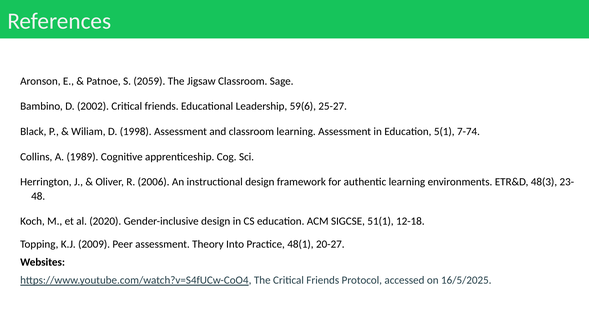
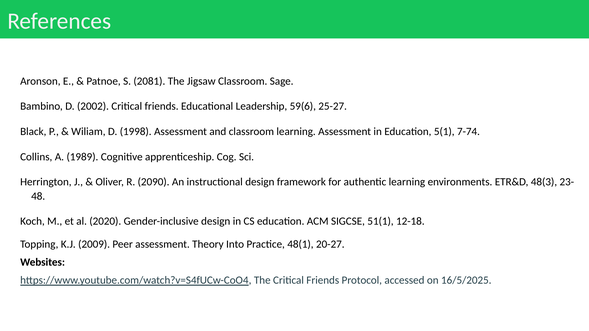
2059: 2059 -> 2081 (149, 81)
2006: 2006 -> 2090 (154, 182)
